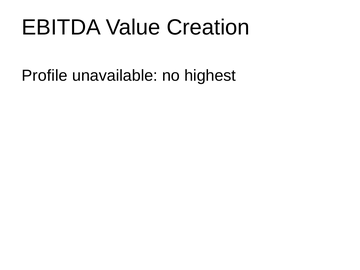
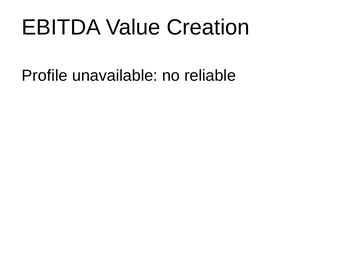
highest: highest -> reliable (210, 75)
